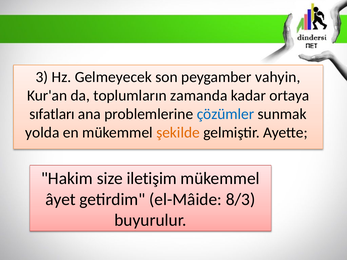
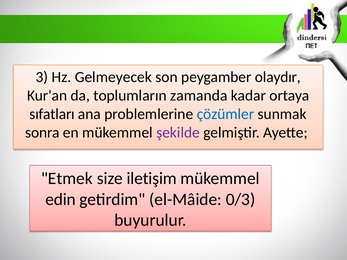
vahyin: vahyin -> olaydır (278, 77)
yolda: yolda -> sonra (42, 133)
şekilde colour: orange -> purple (178, 133)
Hakim: Hakim -> Etmek (67, 179)
âyet: âyet -> edin (61, 200)
8/3: 8/3 -> 0/3 (241, 200)
